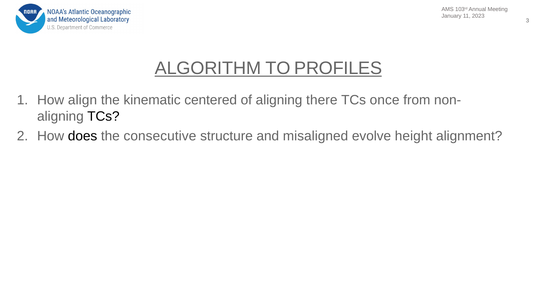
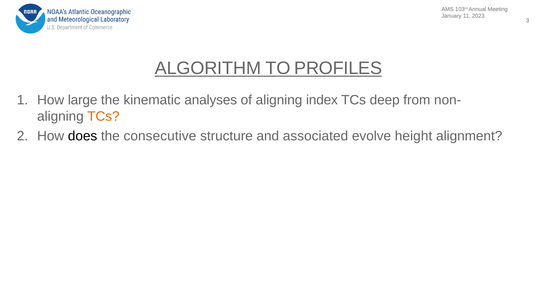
align: align -> large (83, 100)
centered: centered -> analyses (211, 100)
there: there -> index (322, 100)
once: once -> deep (385, 100)
TCs colour: black -> orange (103, 116)
misaligned: misaligned -> associated (315, 136)
